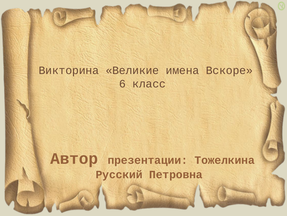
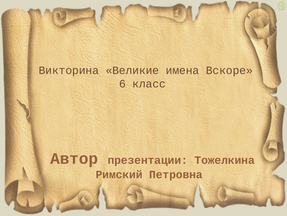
Русский: Русский -> Римский (119, 174)
